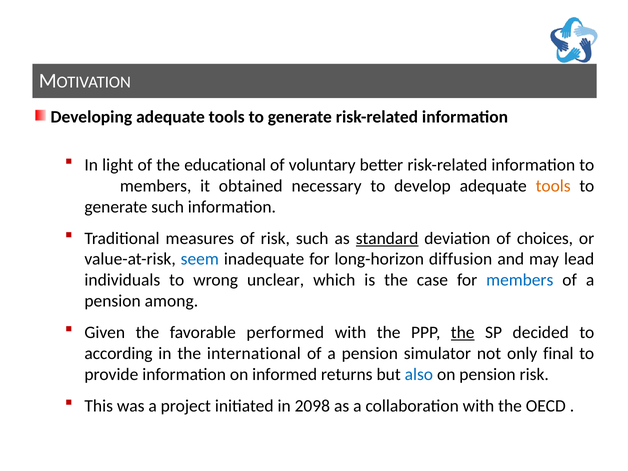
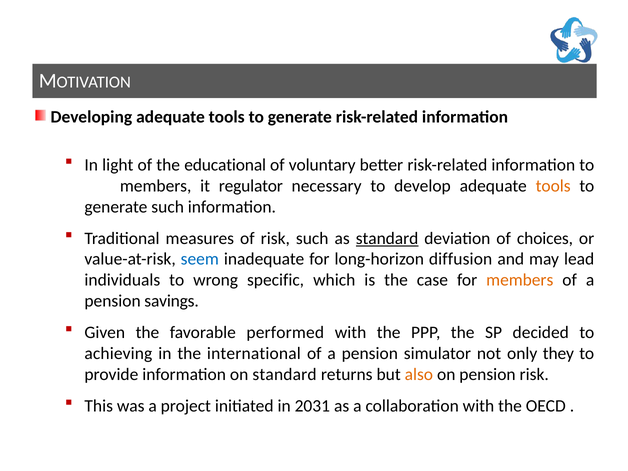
obtained: obtained -> regulator (251, 186)
unclear: unclear -> specific (276, 280)
members colour: blue -> orange (520, 280)
among: among -> savings (172, 301)
the underline: present -> none (463, 333)
according: according -> achieving (118, 353)
final: final -> they (558, 353)
on informed: informed -> standard (285, 374)
also colour: blue -> orange (419, 374)
2098: 2098 -> 2031 (312, 406)
